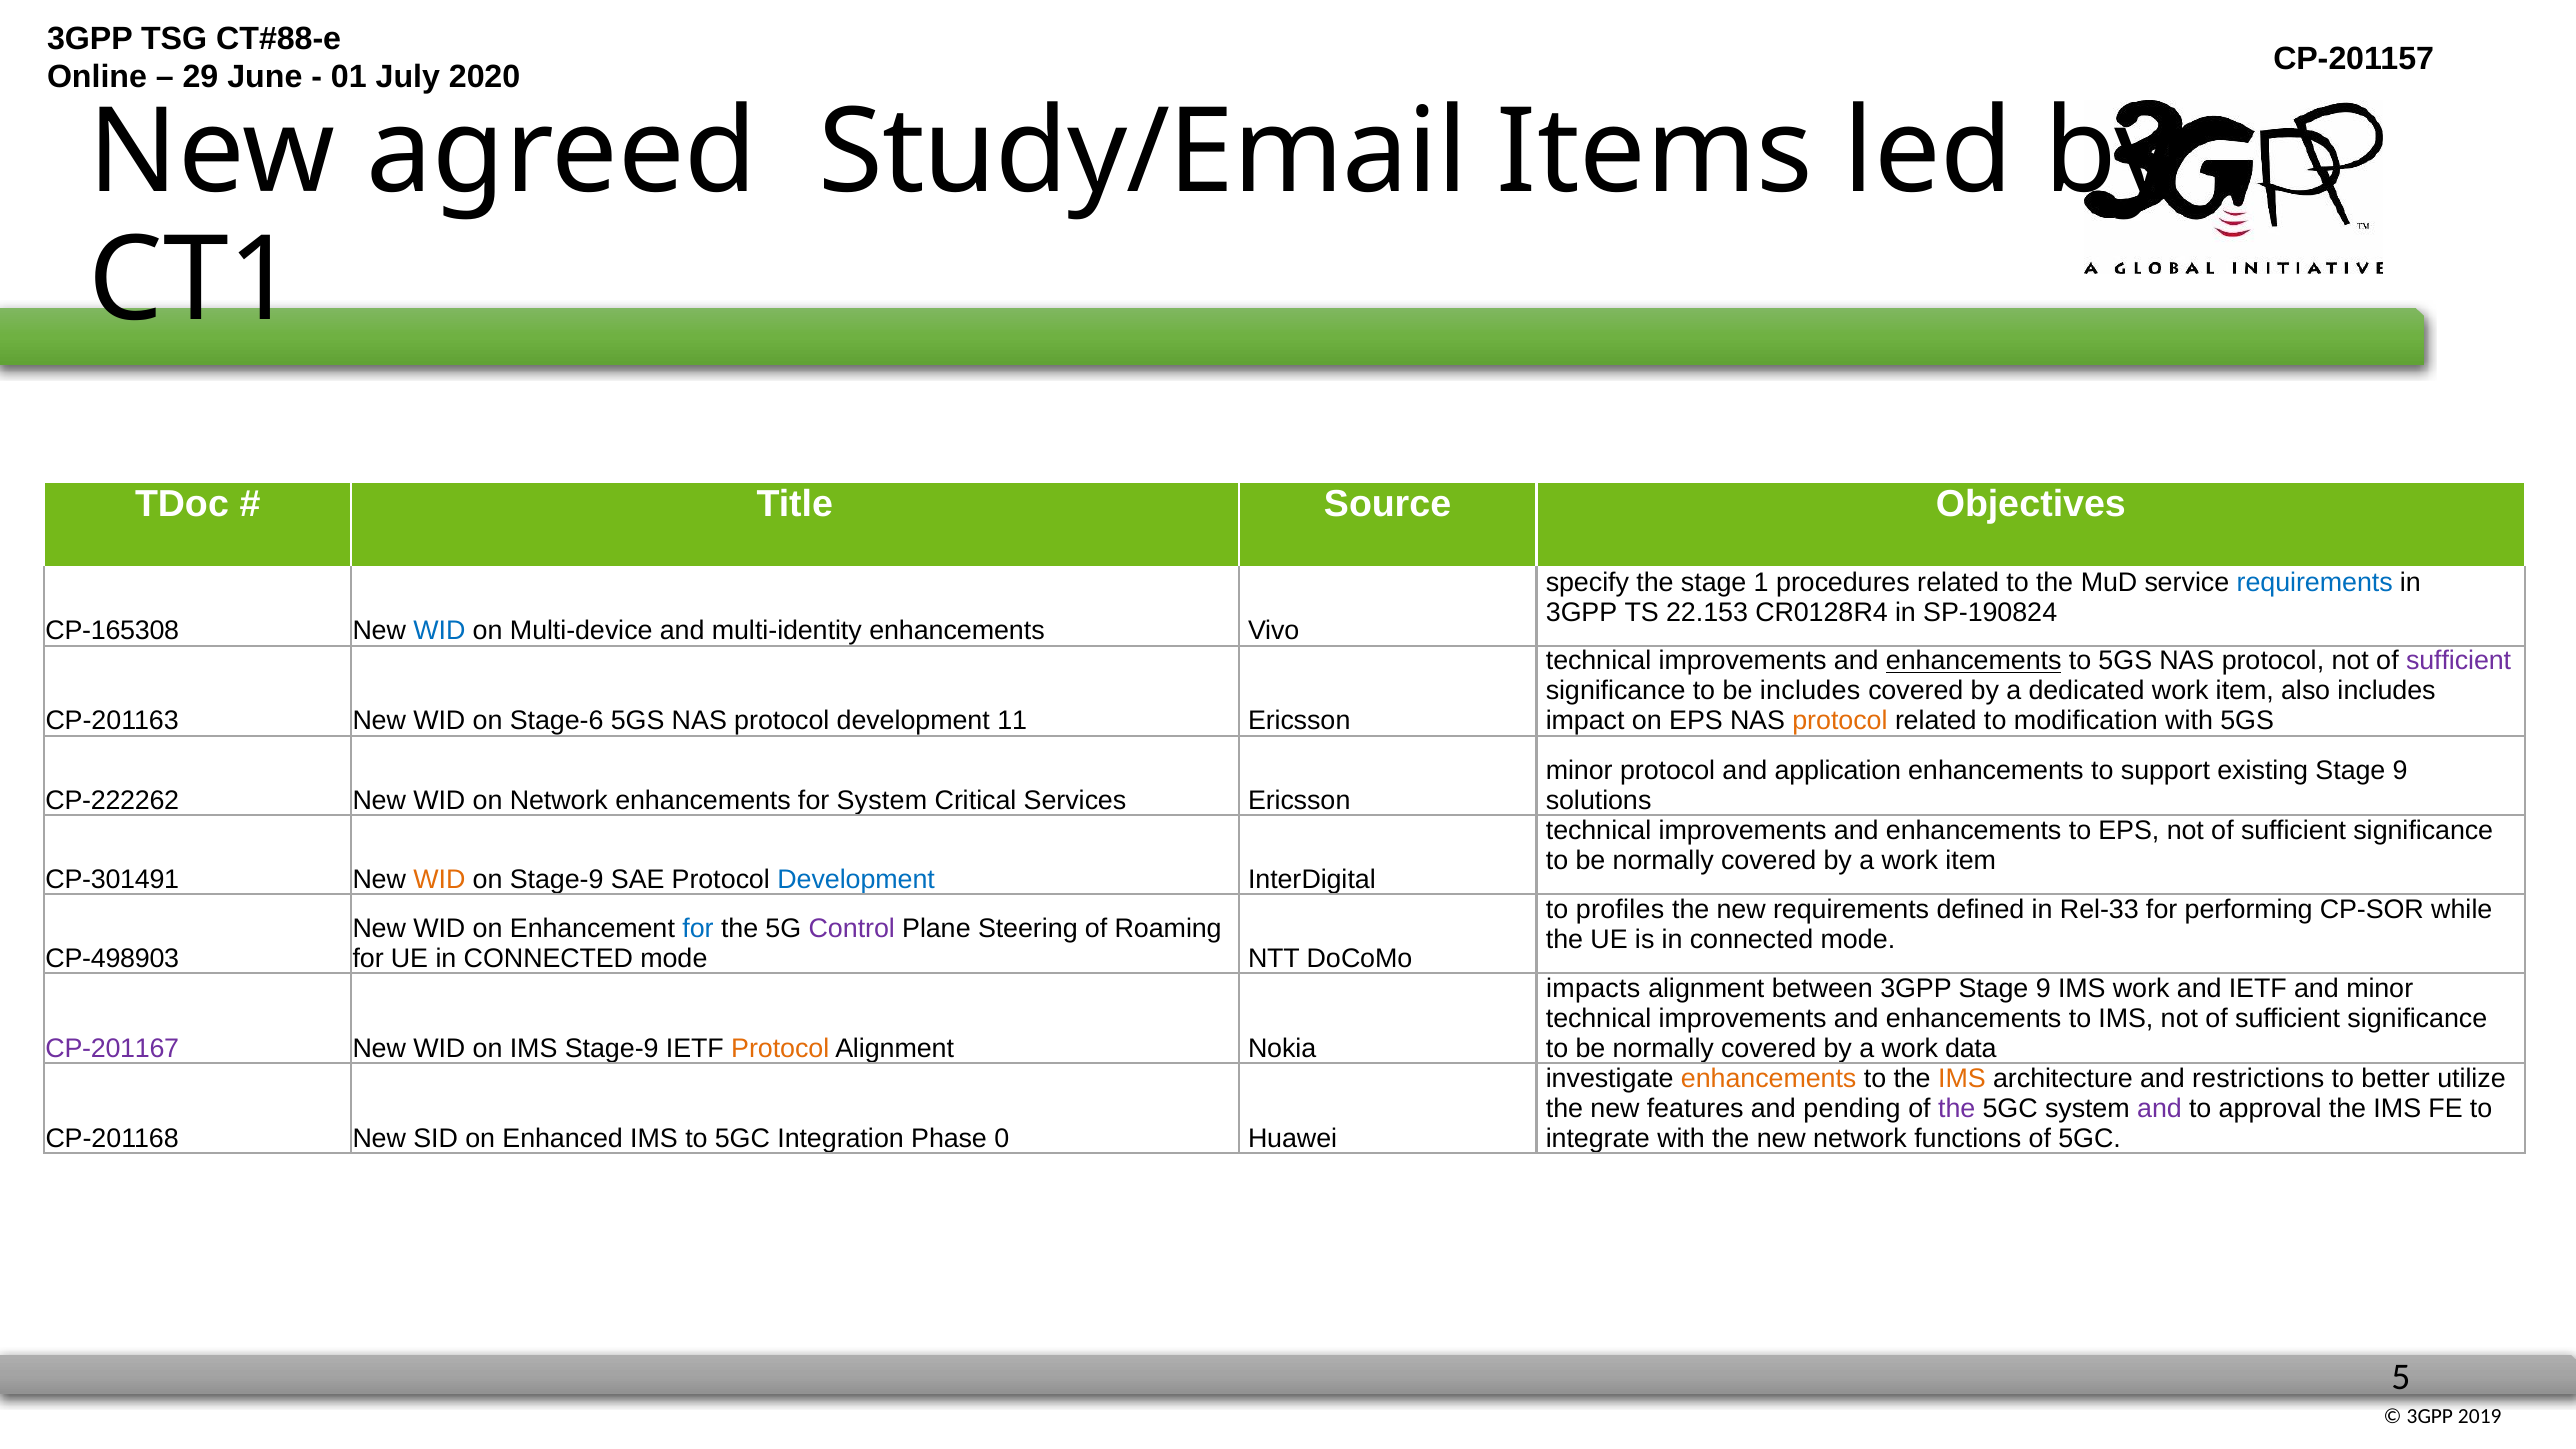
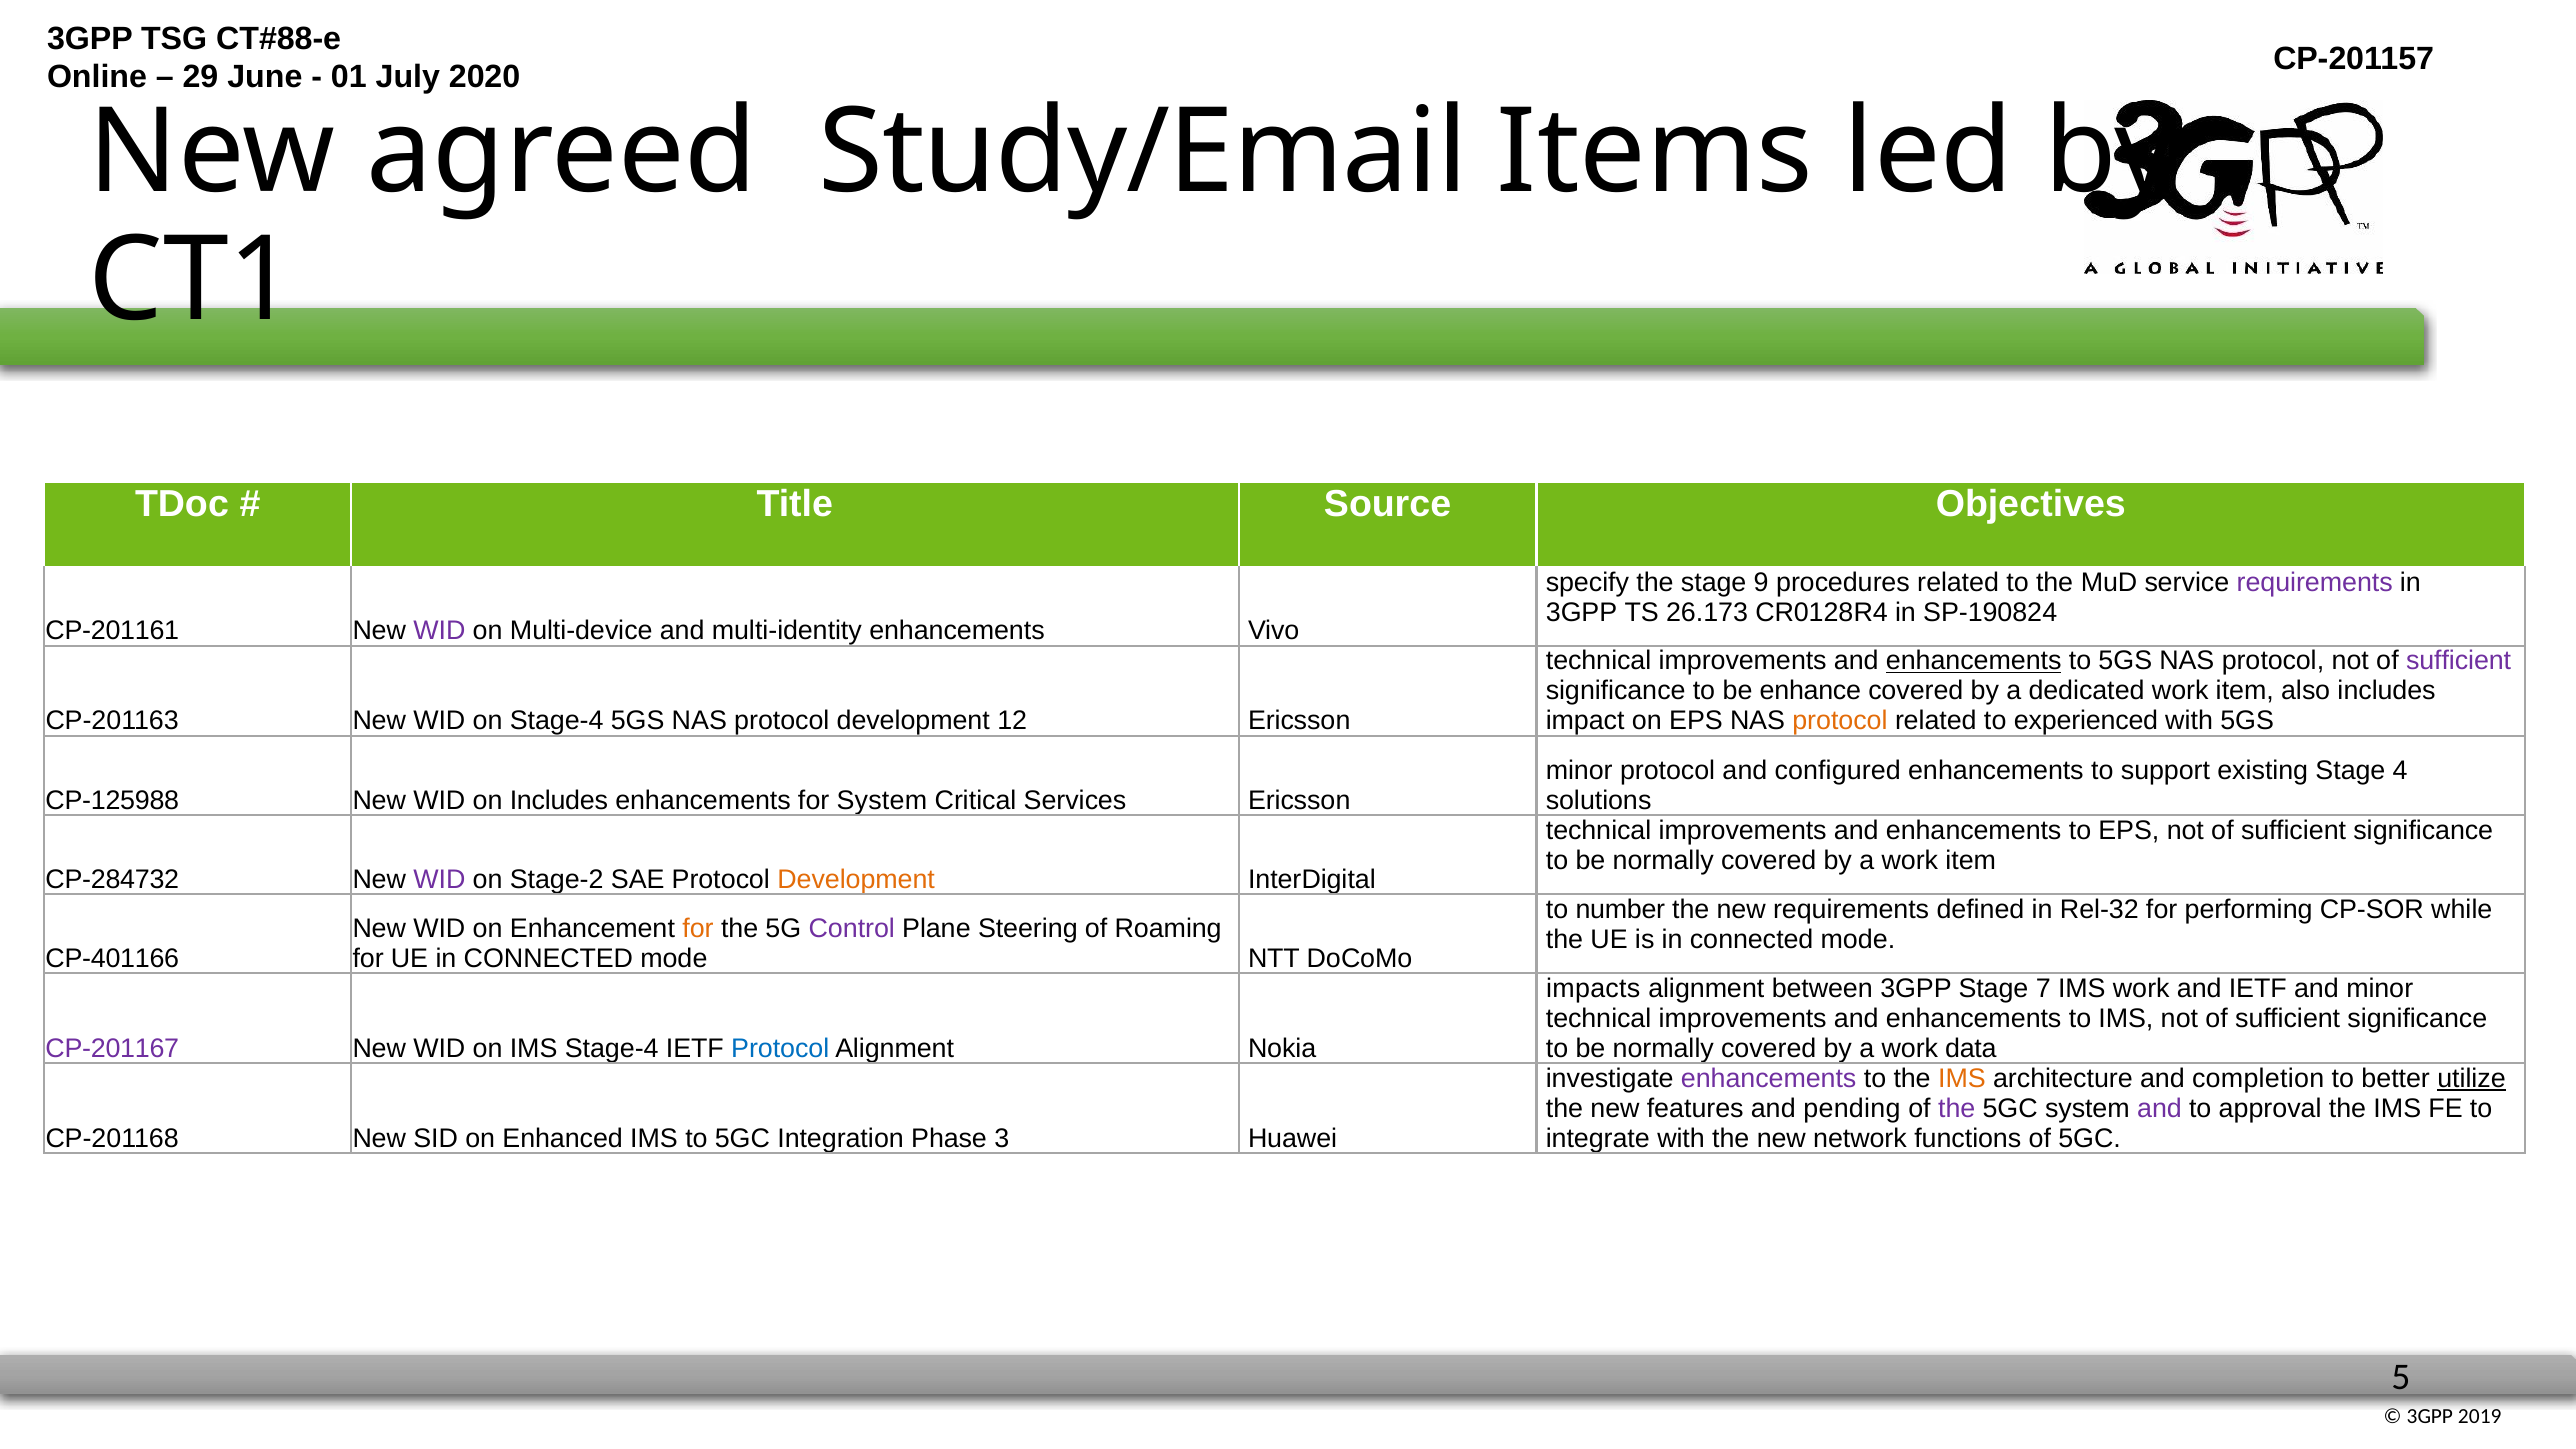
1: 1 -> 9 (1761, 583)
requirements colour: blue -> purple (2315, 583)
22.153: 22.153 -> 26.173 (1707, 613)
CP-165308: CP-165308 -> CP-201161 (112, 631)
WID colour: blue -> purple (439, 631)
be includes: includes -> enhance (1810, 691)
on Stage-6: Stage-6 -> Stage-4 (557, 721)
11: 11 -> 12 (1012, 721)
modification: modification -> experienced (2086, 721)
application: application -> configured (1838, 770)
existing Stage 9: 9 -> 4 (2400, 770)
CP-222262: CP-222262 -> CP-125988 (112, 800)
on Network: Network -> Includes (559, 800)
CP-301491: CP-301491 -> CP-284732 (112, 879)
WID colour: orange -> purple (439, 879)
on Stage-9: Stage-9 -> Stage-2 (557, 879)
Development colour: blue -> orange (856, 879)
profiles: profiles -> number (1620, 909)
Rel-33: Rel-33 -> Rel-32 (2099, 909)
for colour: blue -> orange (698, 929)
CP-498903: CP-498903 -> CP-401166 (112, 959)
3GPP Stage 9: 9 -> 7 (2043, 989)
IMS Stage-9: Stage-9 -> Stage-4 (612, 1049)
Protocol colour: orange -> blue (780, 1049)
enhancements colour: orange -> purple (1769, 1079)
restrictions: restrictions -> completion (2258, 1079)
utilize underline: none -> present (2472, 1079)
0: 0 -> 3 (1002, 1139)
